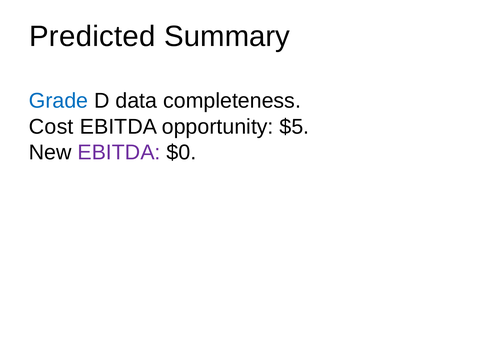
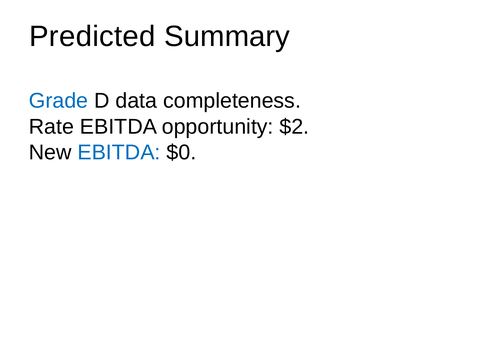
Cost: Cost -> Rate (51, 127)
$5: $5 -> $2 (294, 127)
EBITDA colour: purple -> blue (119, 152)
